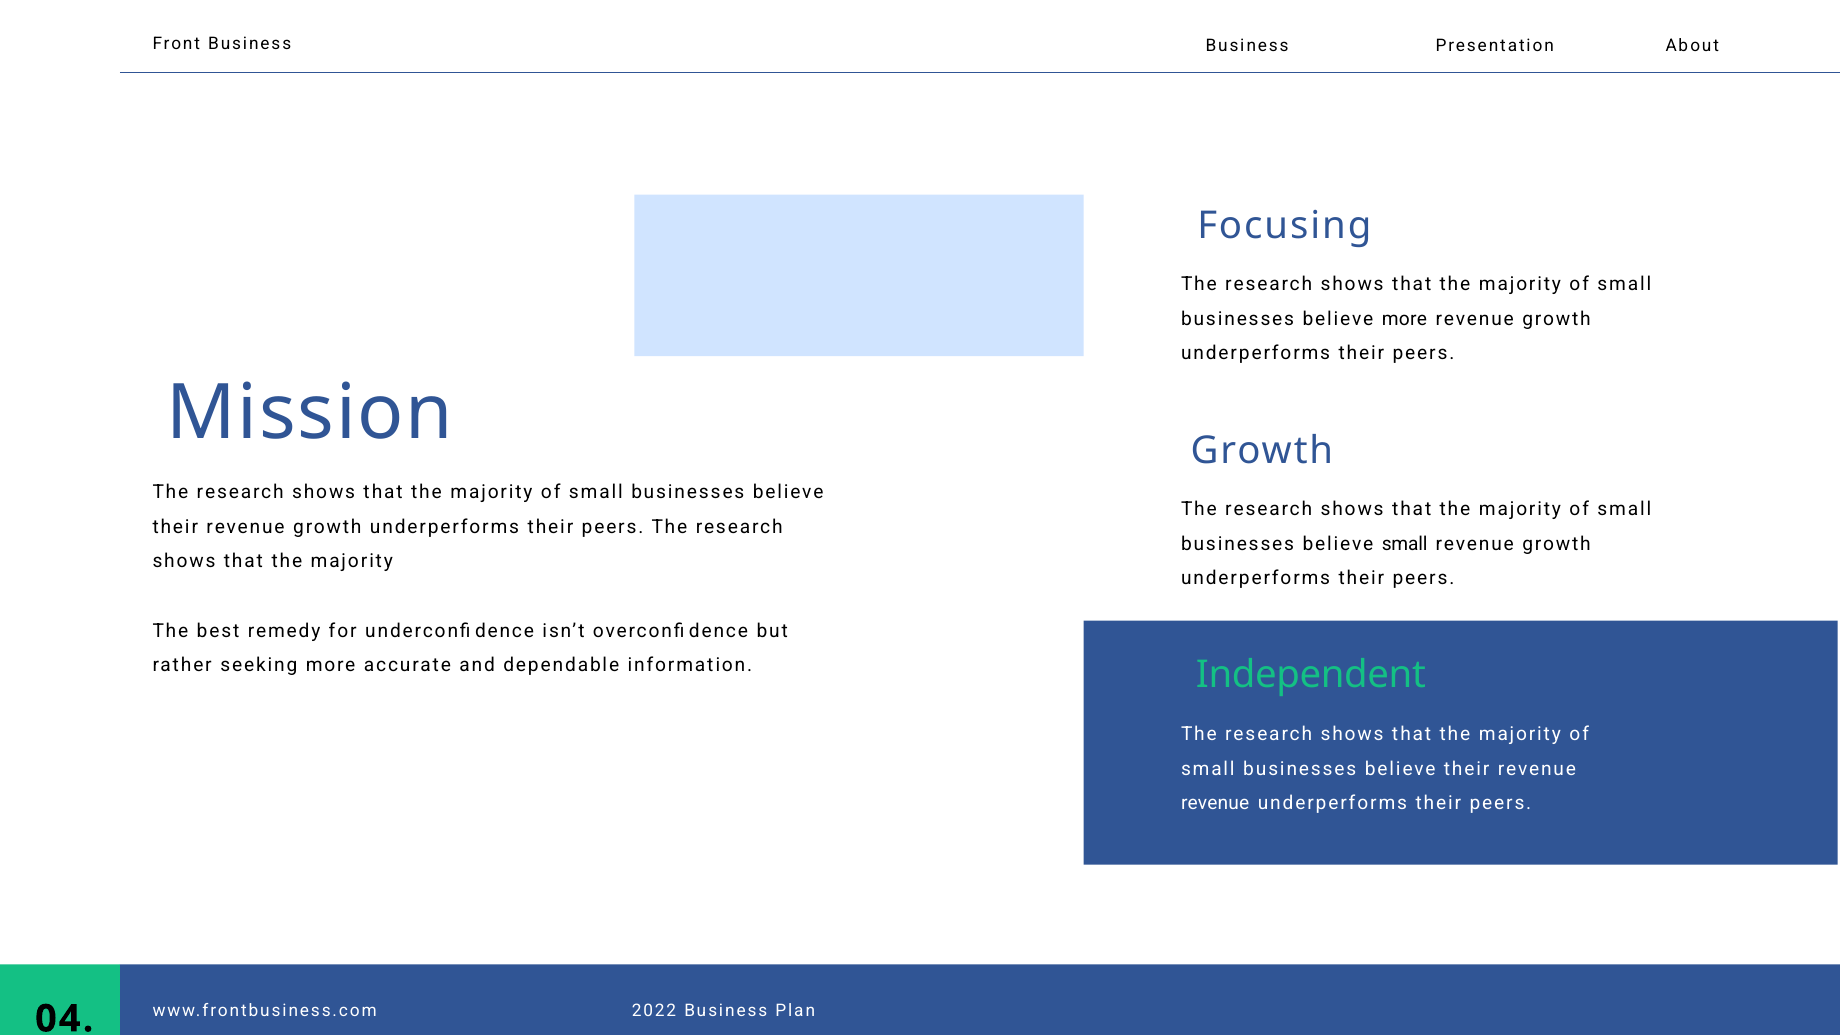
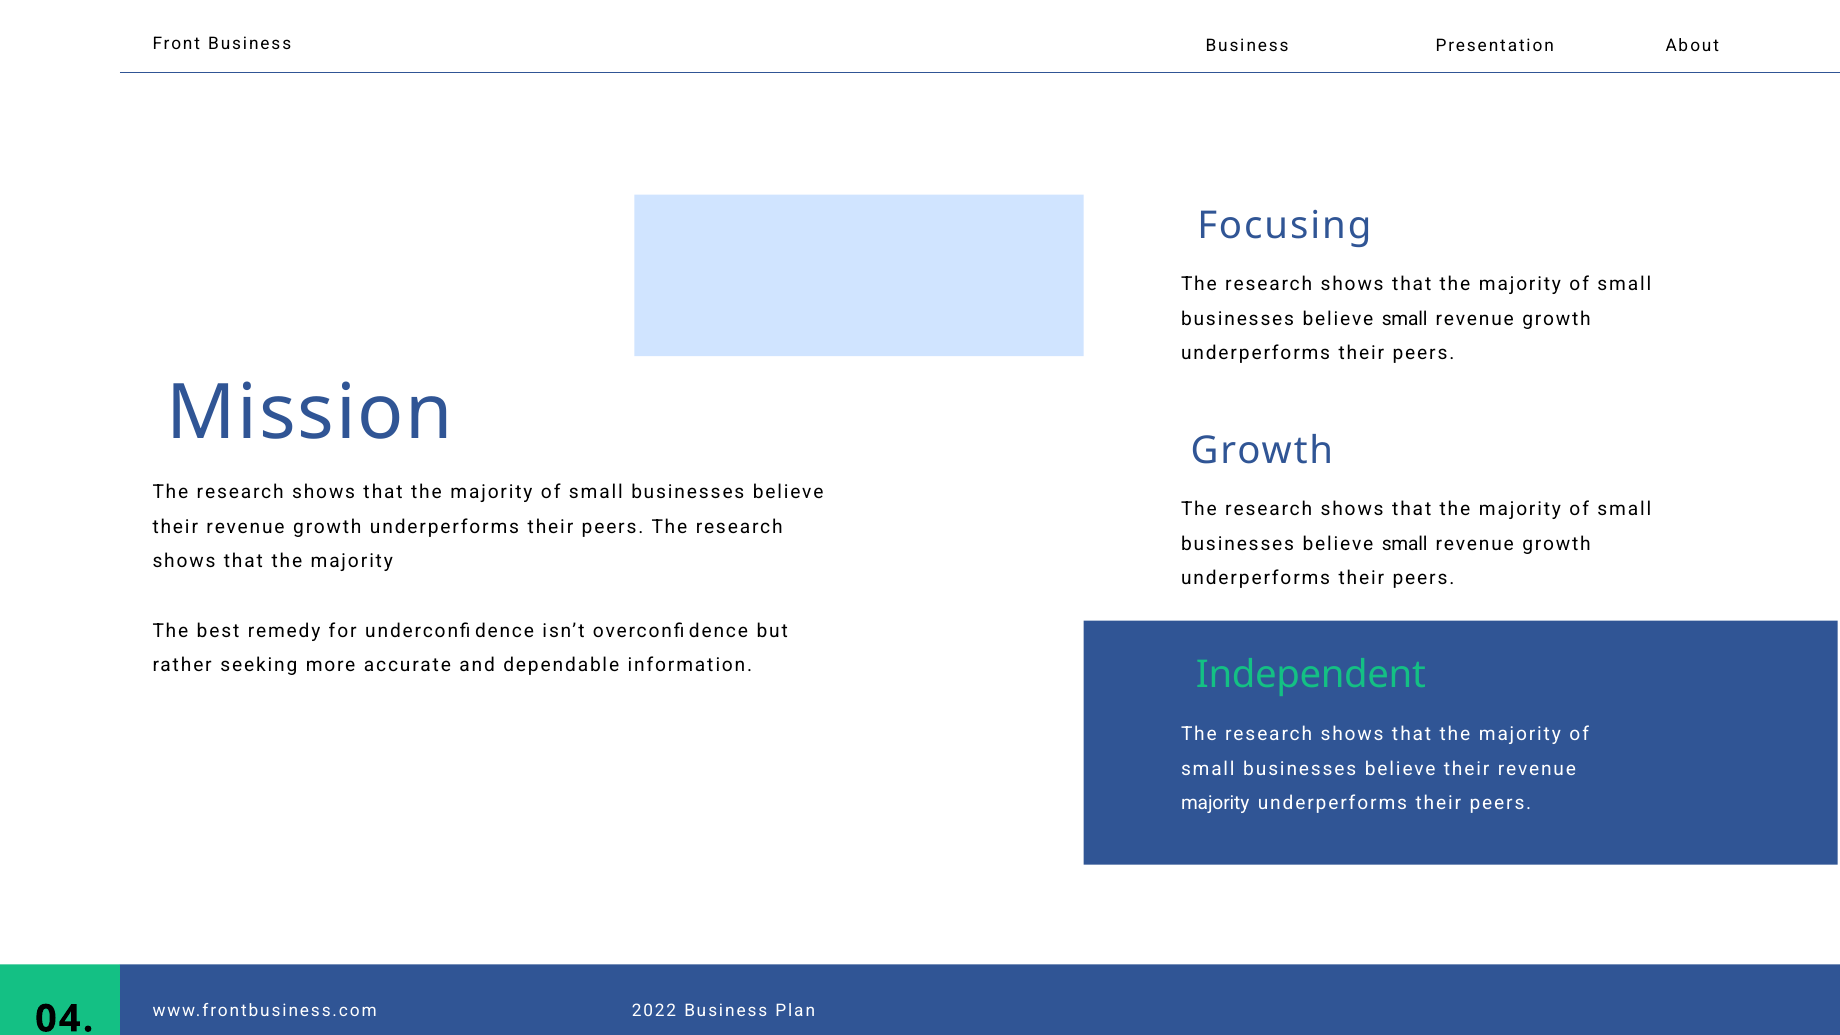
more: more -> small (1405, 319)
revenue: revenue -> majority (1215, 803)
